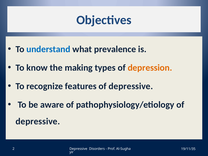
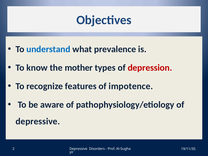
making: making -> mother (79, 68)
depression colour: orange -> red (150, 68)
features of depressive: depressive -> impotence (131, 86)
